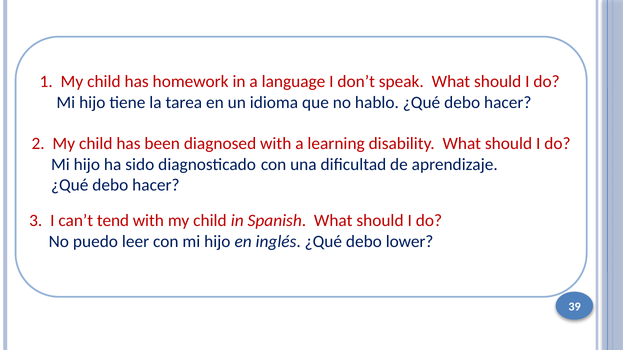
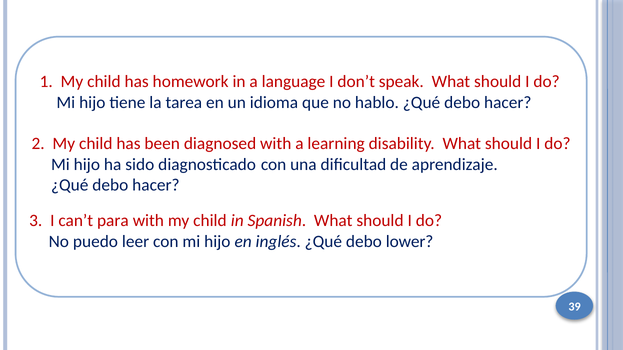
tend: tend -> para (113, 221)
